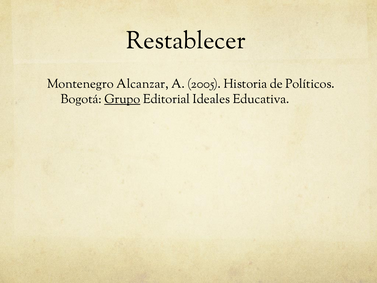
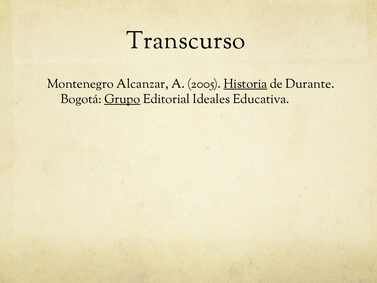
Restablecer: Restablecer -> Transcurso (186, 40)
Historia underline: none -> present (245, 84)
Políticos: Políticos -> Durante (310, 84)
